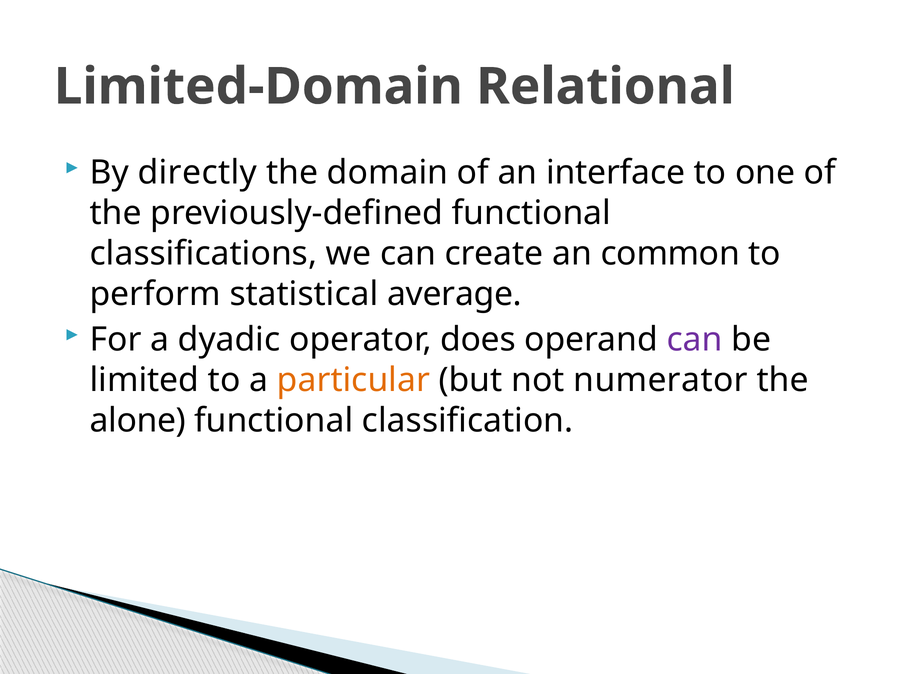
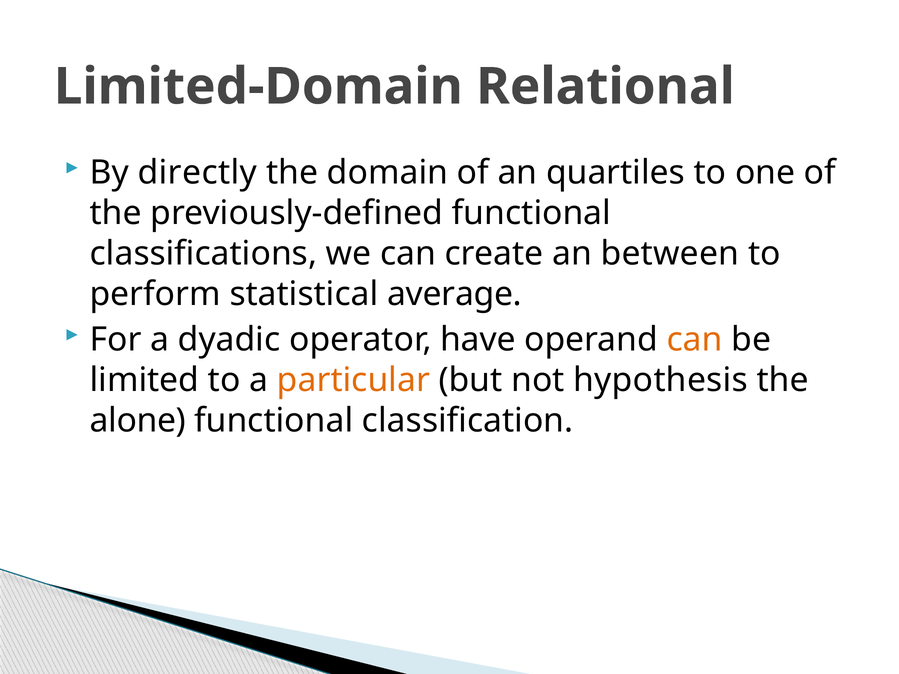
interface: interface -> quartiles (616, 173)
common: common -> between (670, 254)
does: does -> have (478, 340)
can colour: purple -> orange (695, 340)
numerator: numerator -> hypothesis (661, 380)
